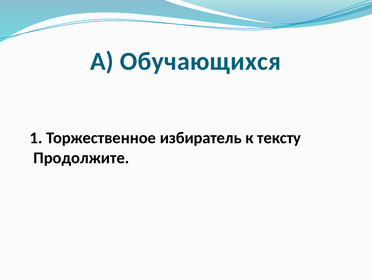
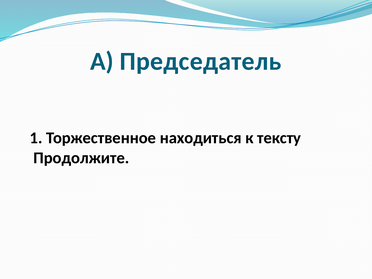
Обучающихся: Обучающихся -> Председатель (201, 61)
избиратель: избиратель -> находиться (201, 138)
